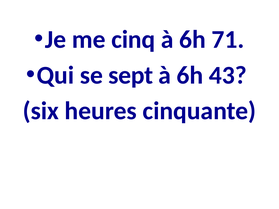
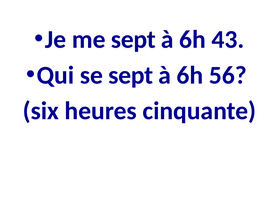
me cinq: cinq -> sept (133, 39)
71: 71 -> 43 (228, 39)
43: 43 -> 56 (228, 75)
